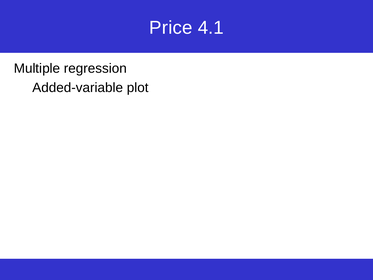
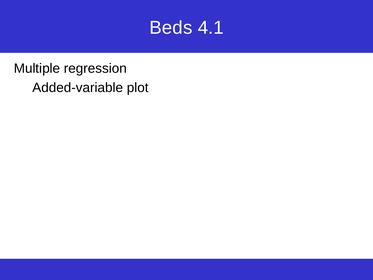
Price: Price -> Beds (171, 28)
